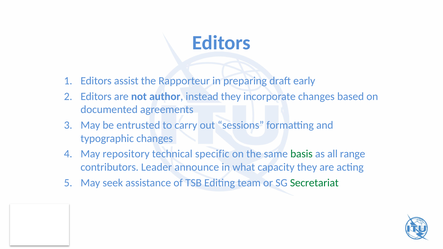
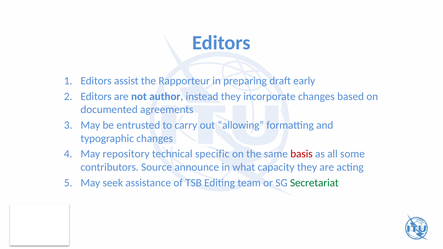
sessions: sessions -> allowing (241, 125)
basis colour: green -> red (301, 154)
range: range -> some (352, 154)
Leader: Leader -> Source (157, 167)
